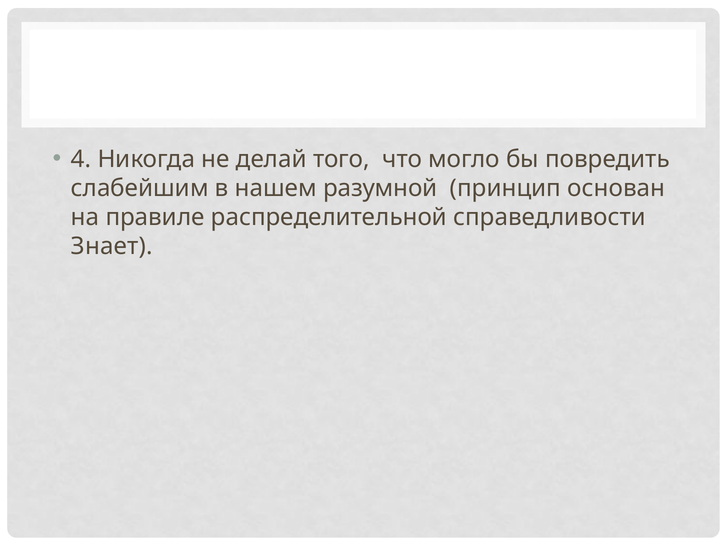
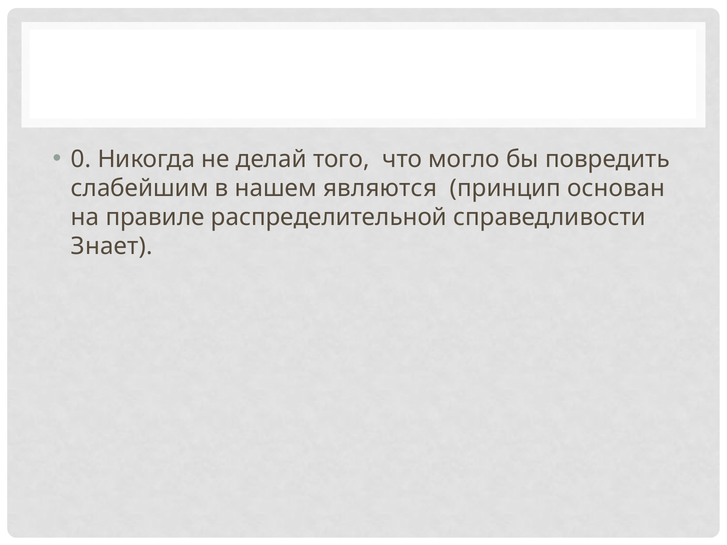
4: 4 -> 0 (81, 159)
разумной: разумной -> являются (380, 188)
